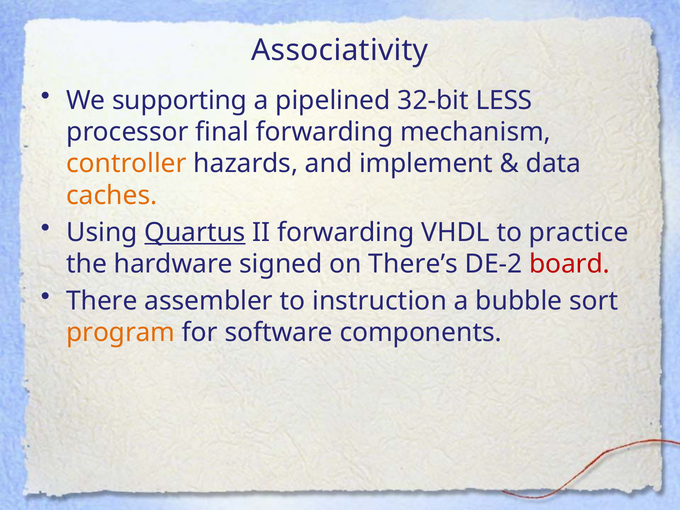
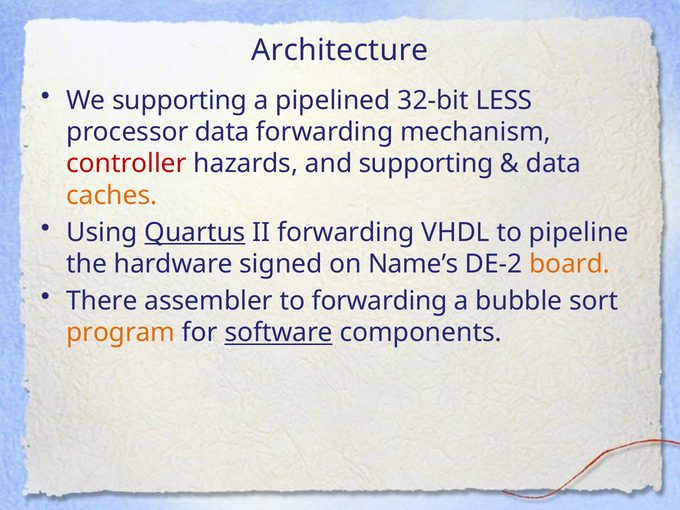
Associativity: Associativity -> Architecture (340, 50)
processor final: final -> data (222, 132)
controller colour: orange -> red (126, 164)
and implement: implement -> supporting (426, 164)
practice: practice -> pipeline (579, 232)
There’s: There’s -> Name’s (413, 264)
board colour: red -> orange (570, 264)
to instruction: instruction -> forwarding (380, 301)
software underline: none -> present (279, 333)
